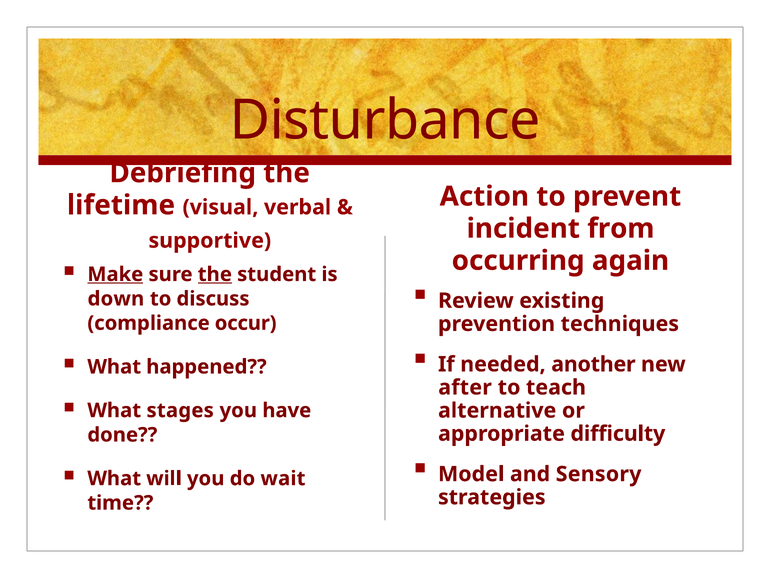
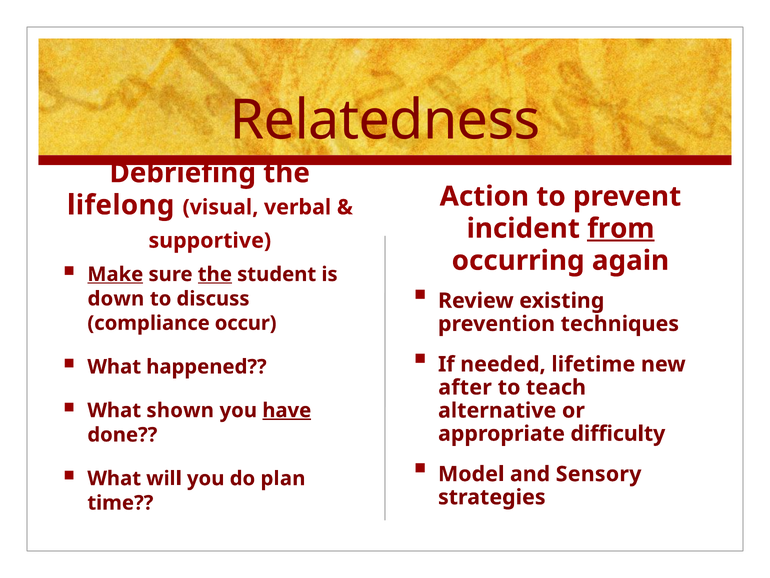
Disturbance: Disturbance -> Relatedness (385, 120)
lifetime: lifetime -> lifelong (121, 205)
from underline: none -> present (621, 228)
another: another -> lifetime (593, 364)
stages: stages -> shown (180, 410)
have underline: none -> present (287, 410)
wait: wait -> plan (283, 478)
